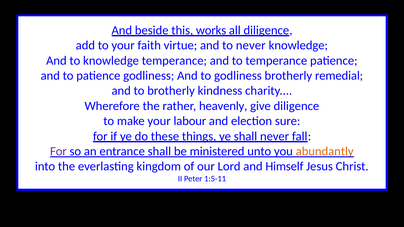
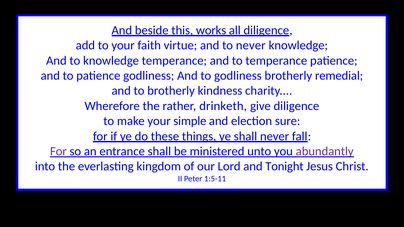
heavenly: heavenly -> drinketh (223, 106)
labour: labour -> simple (190, 121)
abundantly colour: orange -> purple (325, 152)
Himself: Himself -> Tonight (284, 167)
